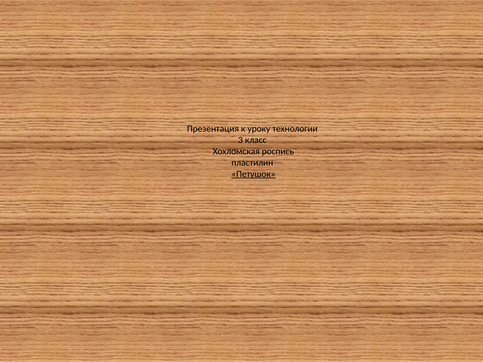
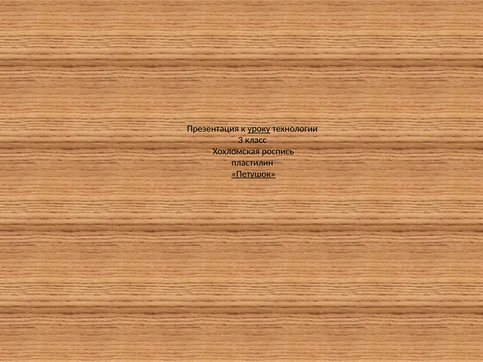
уроку underline: none -> present (259, 129)
